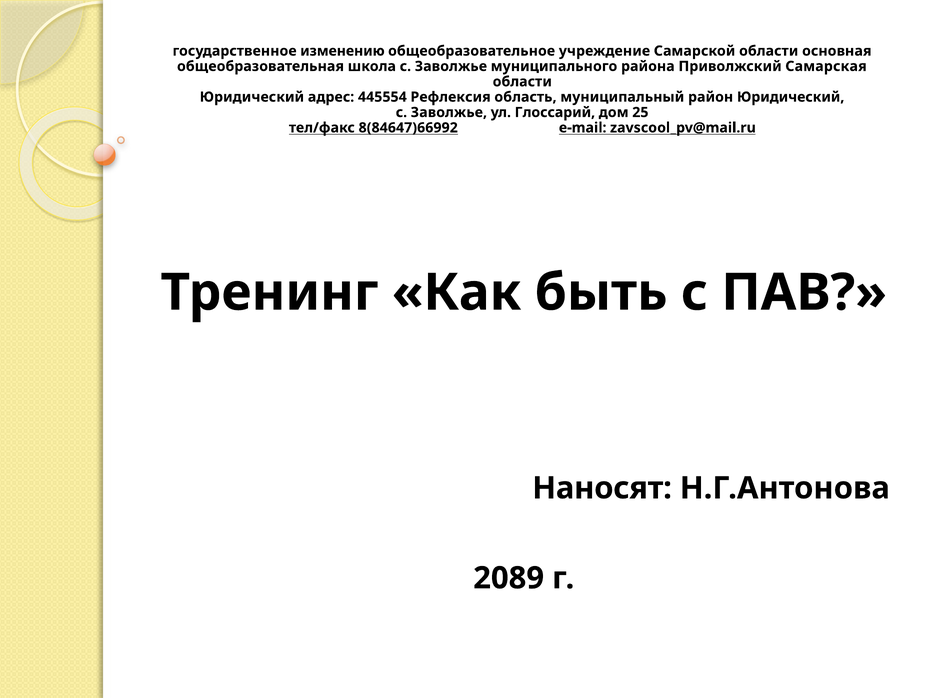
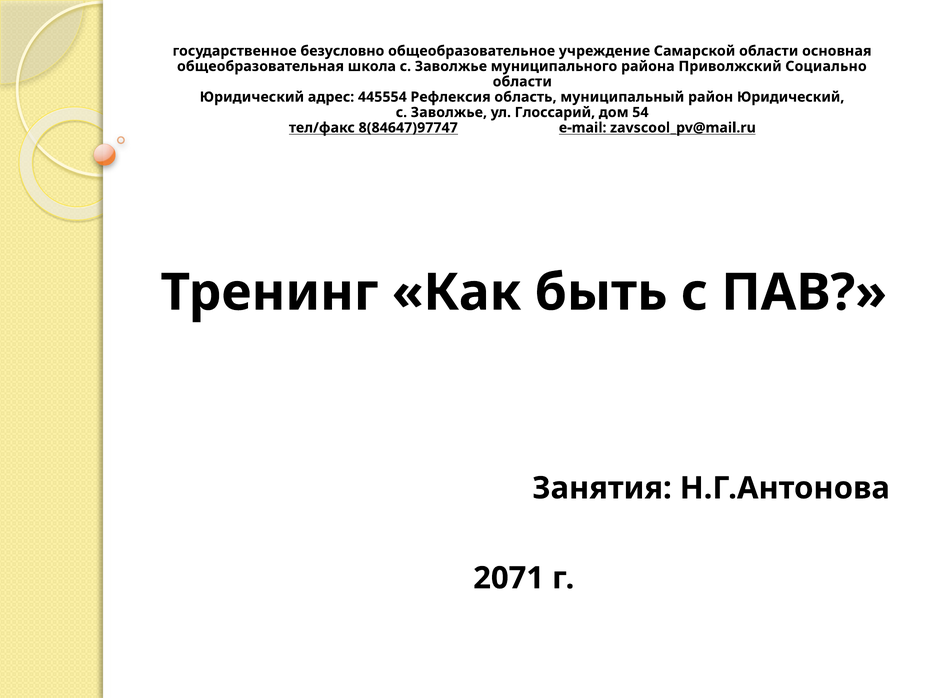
изменению: изменению -> безусловно (342, 51)
Самарская: Самарская -> Социально (826, 66)
25: 25 -> 54 (640, 112)
8(84647)66992: 8(84647)66992 -> 8(84647)97747 (408, 128)
Наносят: Наносят -> Занятия (602, 488)
2089: 2089 -> 2071 (509, 578)
